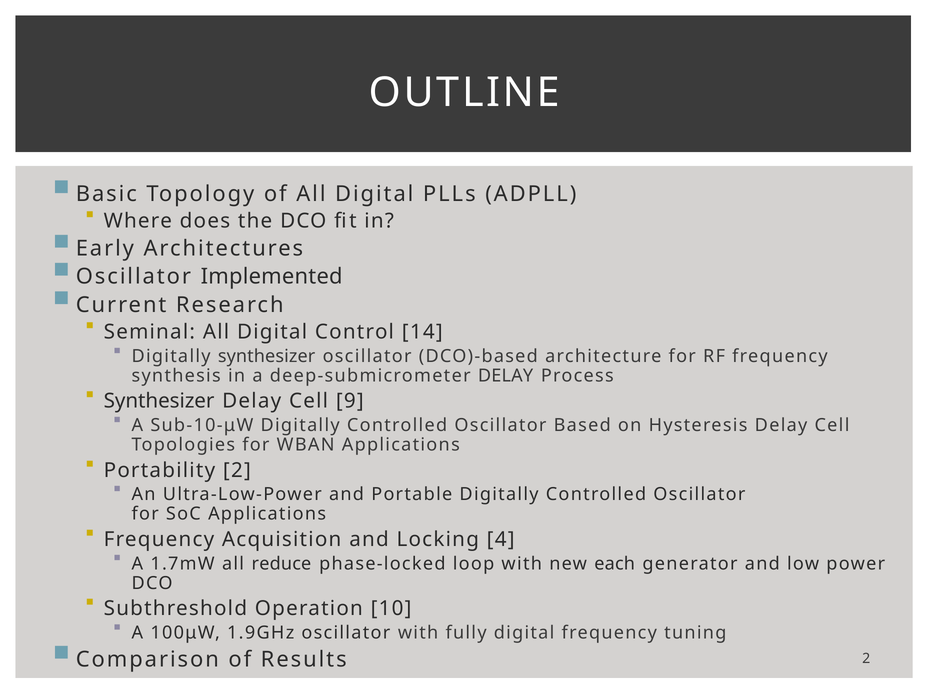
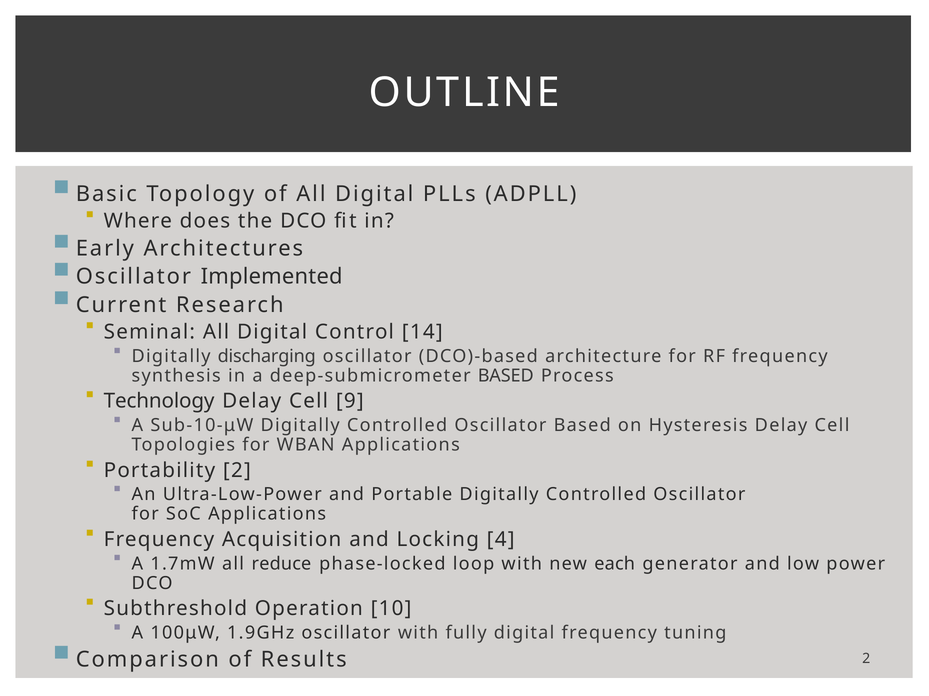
Digitally synthesizer: synthesizer -> discharging (267, 357)
deep-submicrometer DELAY: DELAY -> BASED (506, 376)
Synthesizer: Synthesizer -> Technology (159, 402)
